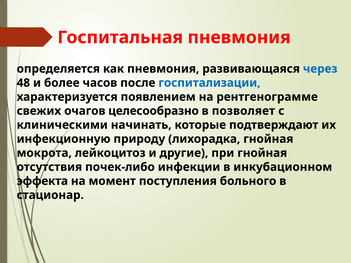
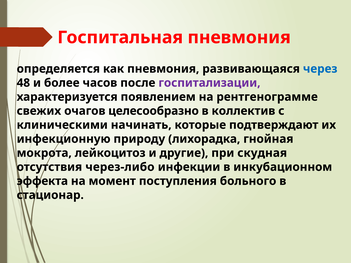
госпитализации colour: blue -> purple (209, 83)
позволяет: позволяет -> коллектив (243, 111)
при гнойная: гнойная -> скудная (262, 153)
почек-либо: почек-либо -> через-либо (120, 167)
